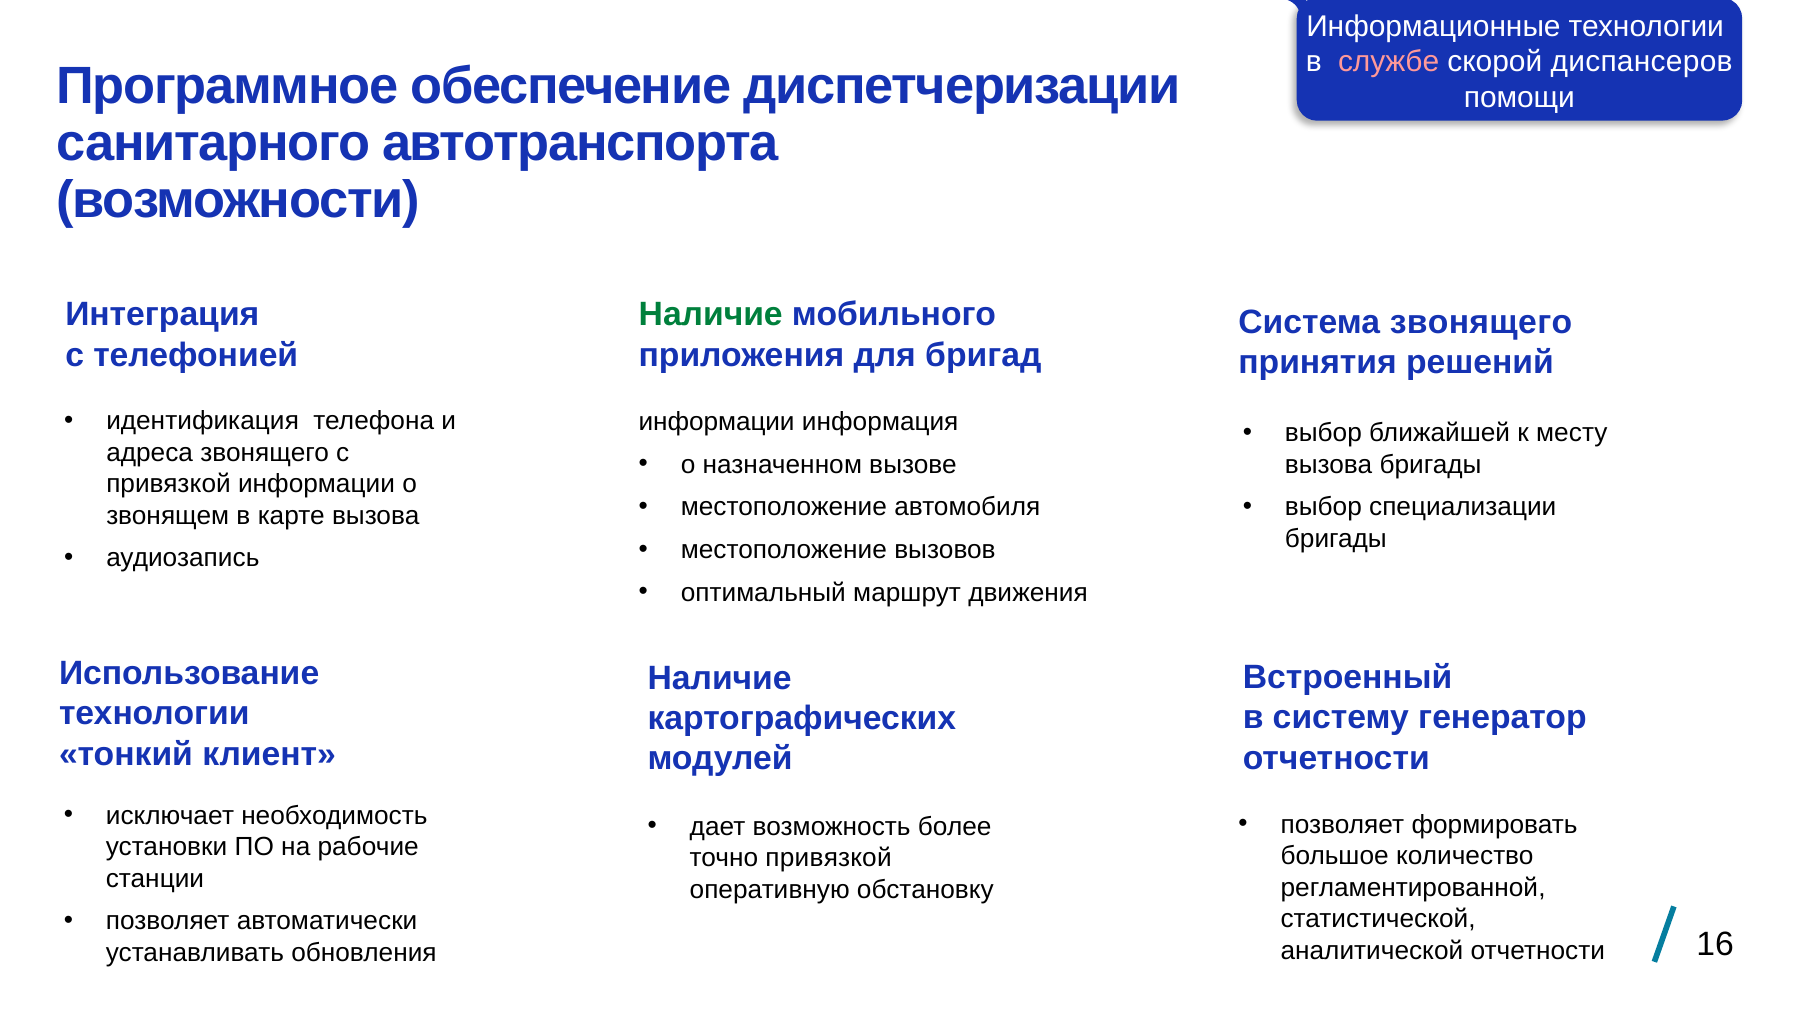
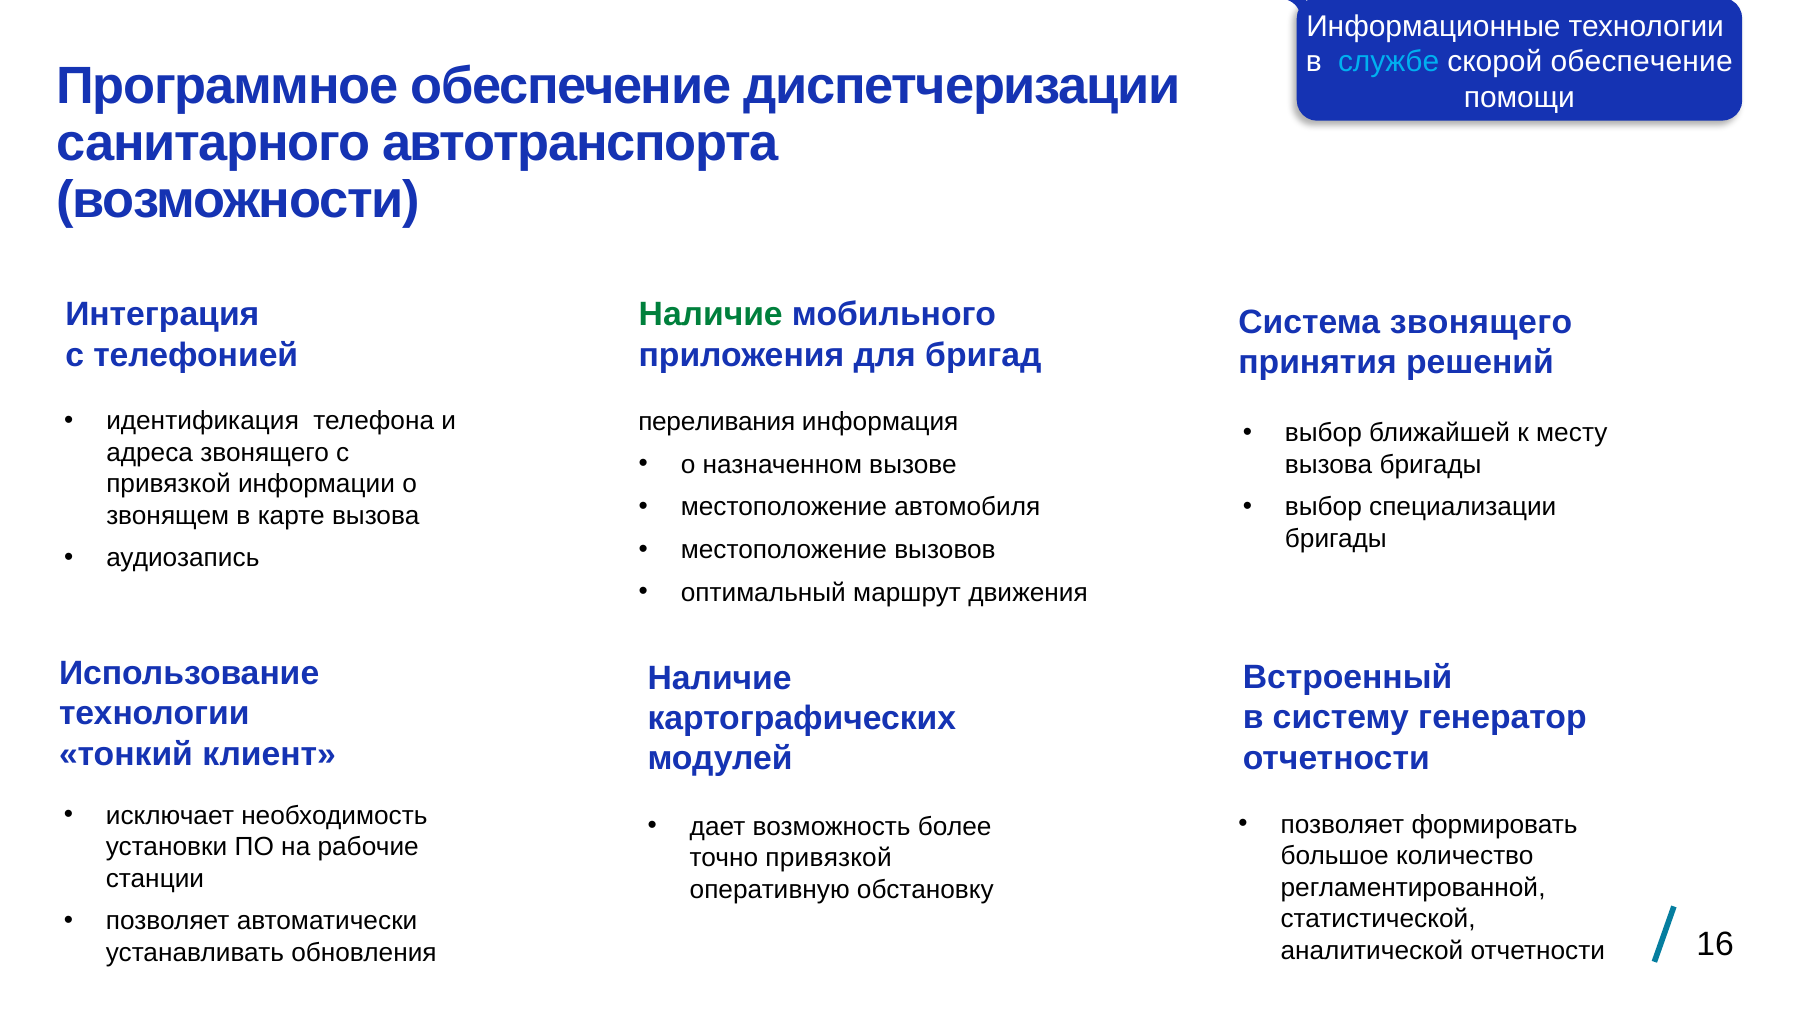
службе colour: pink -> light blue (1389, 62)
скорой диспансеров: диспансеров -> обеспечение (1642, 62)
информации: информации -> переливания (717, 422)
